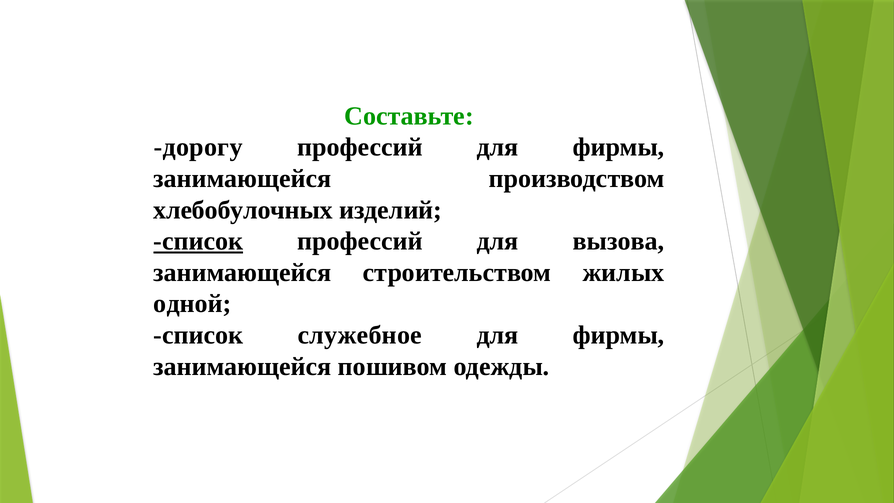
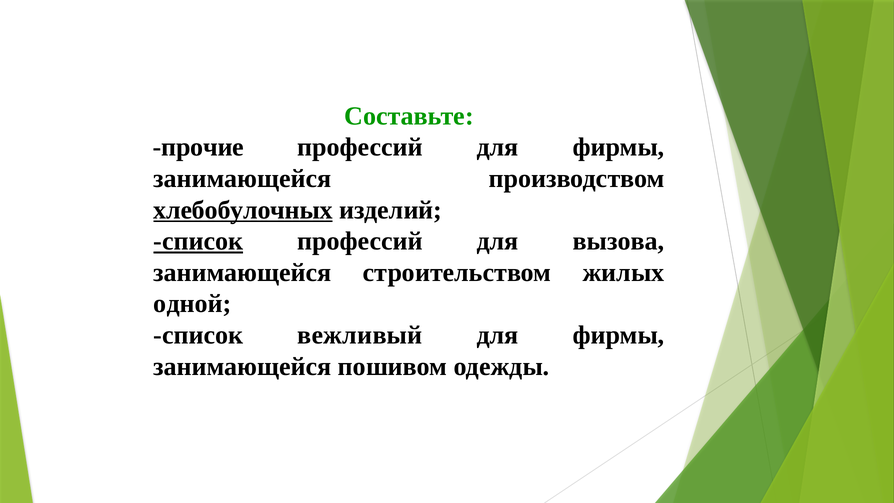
дорогу: дорогу -> прочие (198, 147)
хлебобулочных underline: none -> present (243, 210)
служебное: служебное -> вежливый (360, 335)
